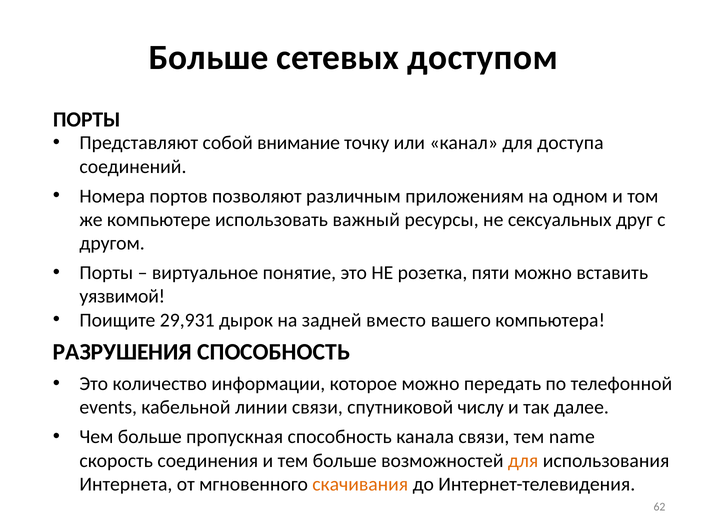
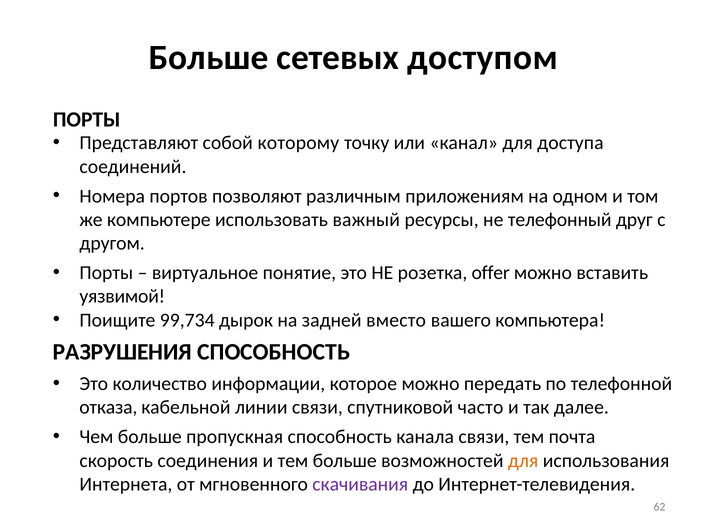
внимание: внимание -> которому (298, 143)
сексуальных: сексуальных -> телефонный (560, 220)
пяти: пяти -> offer (491, 273)
29,931: 29,931 -> 99,734 (187, 320)
events: events -> отказа (108, 407)
числу: числу -> часто (481, 407)
name: name -> почта (572, 437)
скачивания colour: orange -> purple (360, 484)
